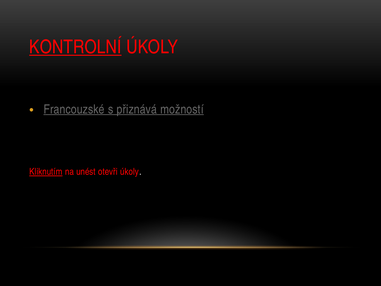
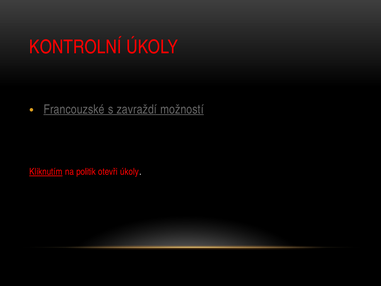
KONTROLNÍ underline: present -> none (75, 47)
přiznává: přiznává -> zavraždí (137, 109)
unést: unést -> politik (86, 172)
